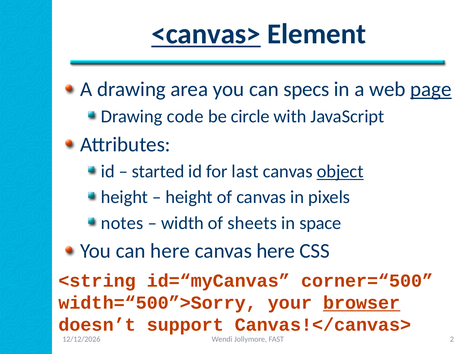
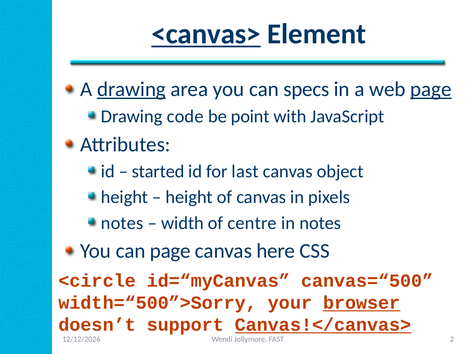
drawing underline: none -> present (131, 90)
circle: circle -> point (250, 117)
object underline: present -> none (340, 172)
sheets: sheets -> centre (252, 223)
in space: space -> notes (320, 223)
can here: here -> page (170, 251)
<string: <string -> <circle (97, 281)
corner=“500: corner=“500 -> canvas=“500 (367, 281)
Canvas!</canvas> underline: none -> present (323, 326)
